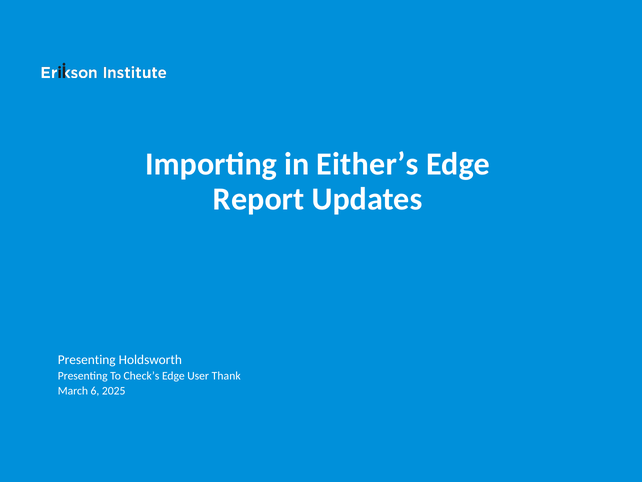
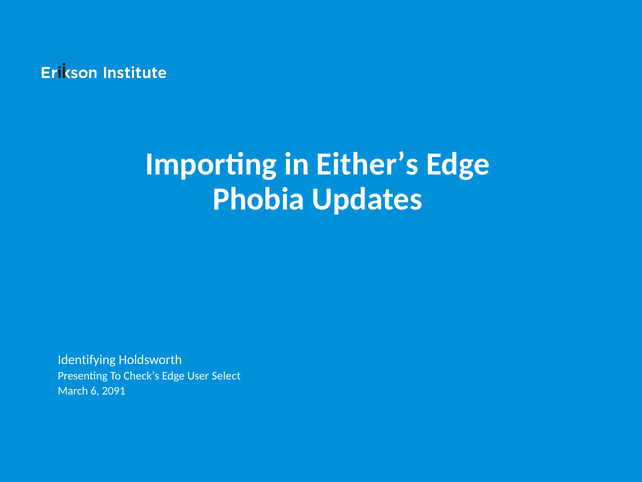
Report: Report -> Phobia (259, 199)
Presenting: Presenting -> Identifying (87, 360)
Thank: Thank -> Select (226, 375)
2025: 2025 -> 2091 (114, 390)
